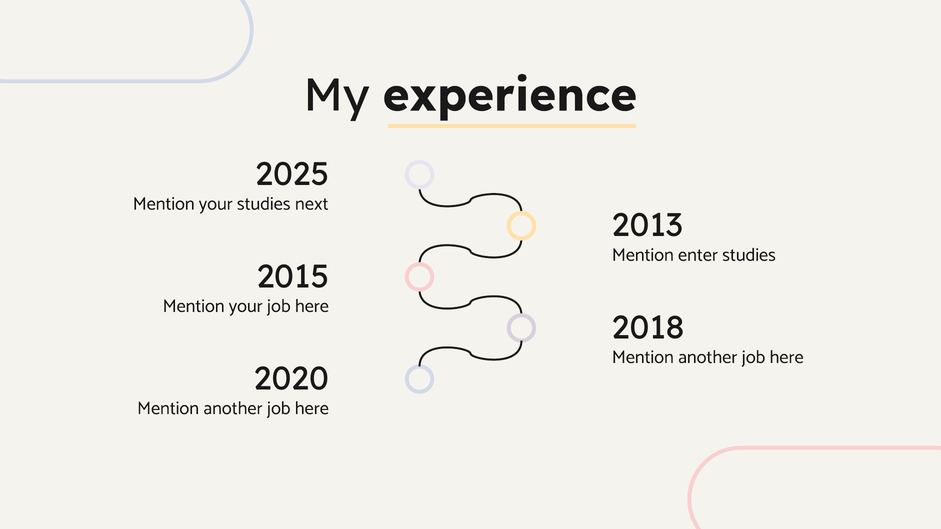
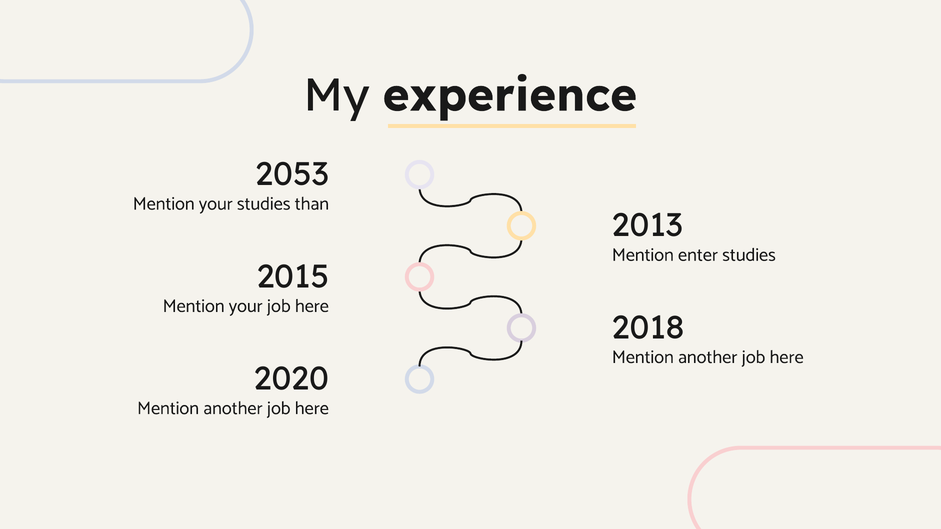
2025: 2025 -> 2053 (292, 175)
next: next -> than (312, 204)
